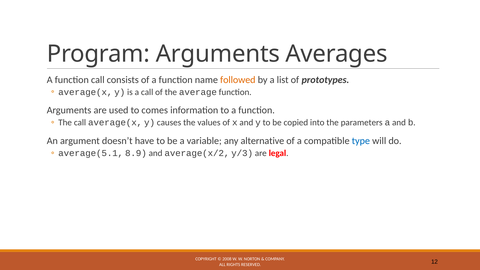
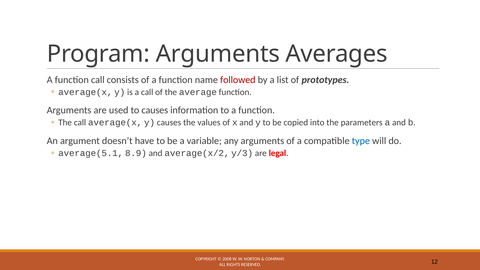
followed colour: orange -> red (238, 80)
to comes: comes -> causes (155, 110)
any alternative: alternative -> arguments (262, 141)
